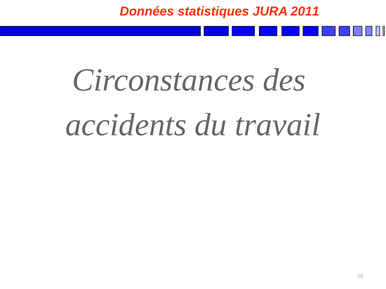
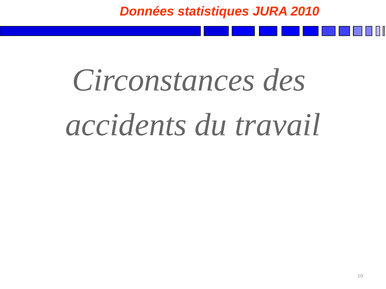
2011: 2011 -> 2010 (305, 11)
